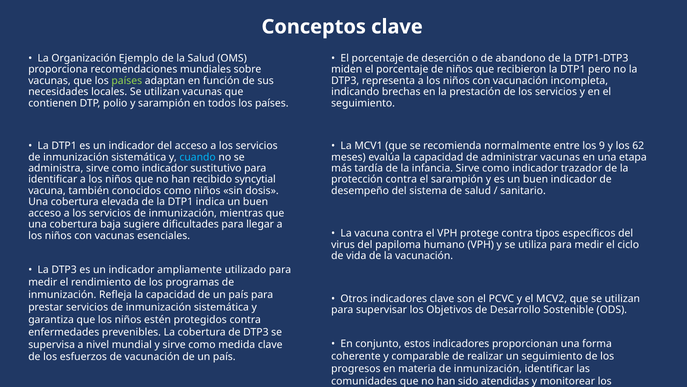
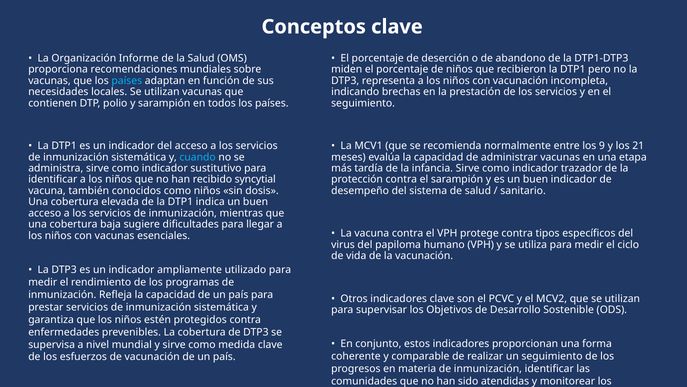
Ejemplo: Ejemplo -> Informe (139, 58)
países colour: light green -> light blue (127, 80)
62: 62 -> 21 (638, 146)
